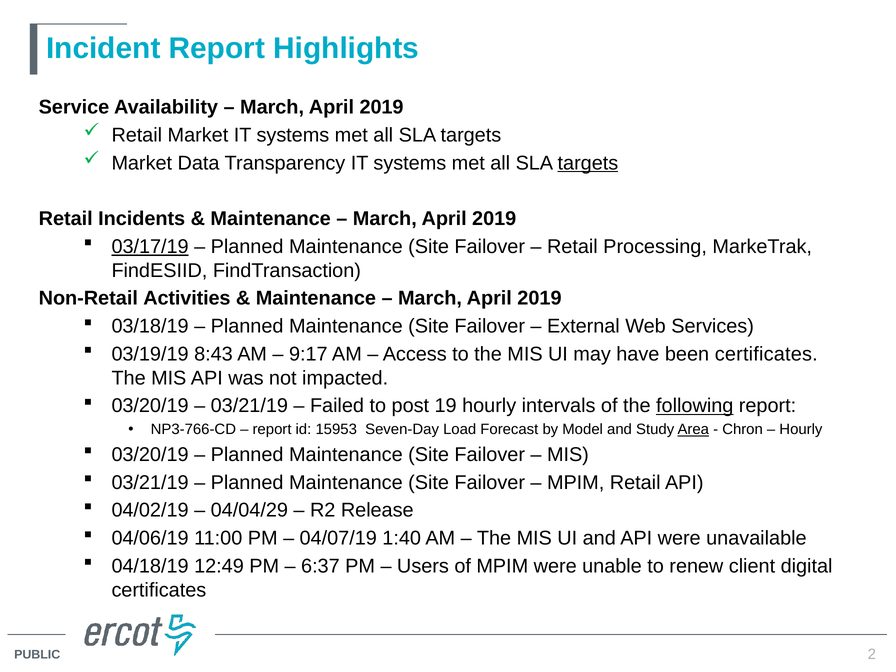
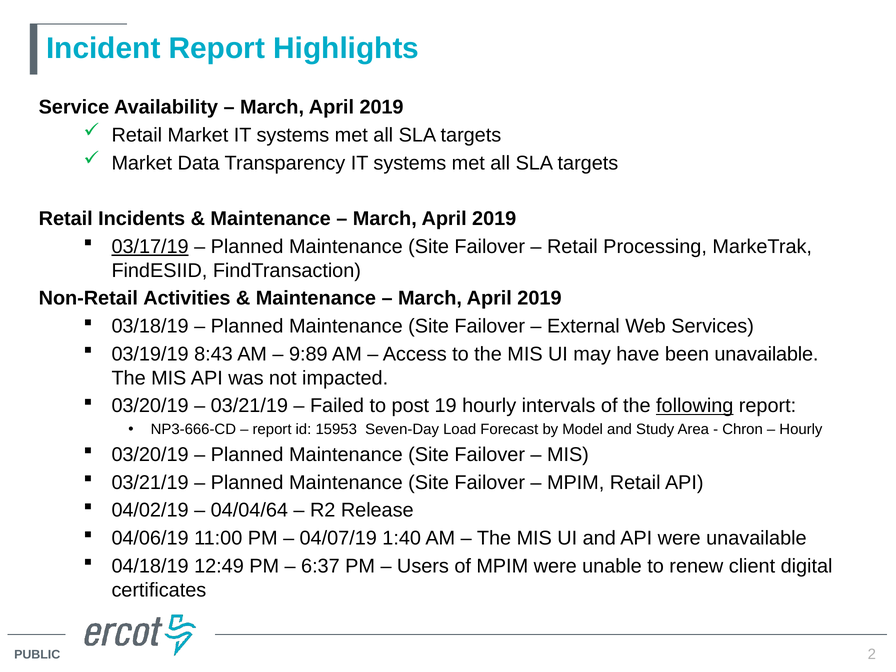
targets underline: present -> none (588, 163)
9:17: 9:17 -> 9:89 (308, 354)
been certificates: certificates -> unavailable (766, 354)
NP3-766-CD: NP3-766-CD -> NP3-666-CD (193, 429)
Area underline: present -> none (693, 429)
04/04/29: 04/04/29 -> 04/04/64 (249, 510)
